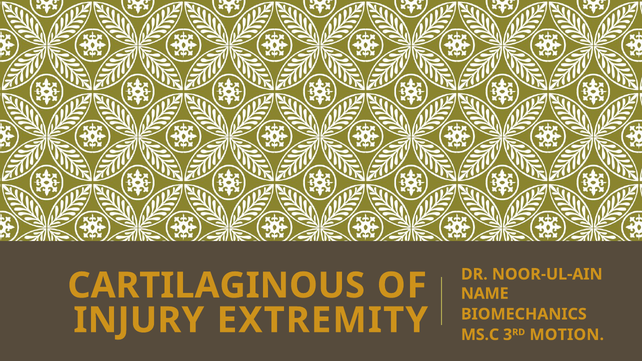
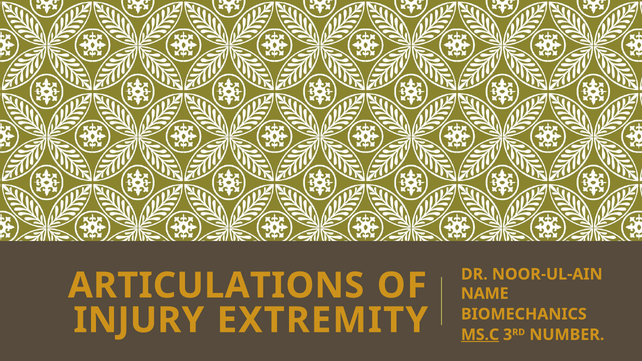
CARTILAGINOUS: CARTILAGINOUS -> ARTICULATIONS (216, 286)
MS.C underline: none -> present (480, 335)
MOTION: MOTION -> NUMBER (567, 335)
